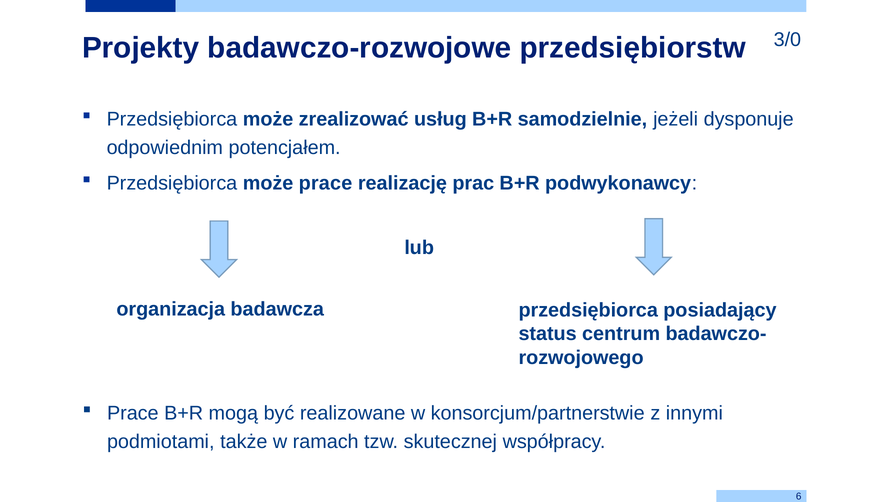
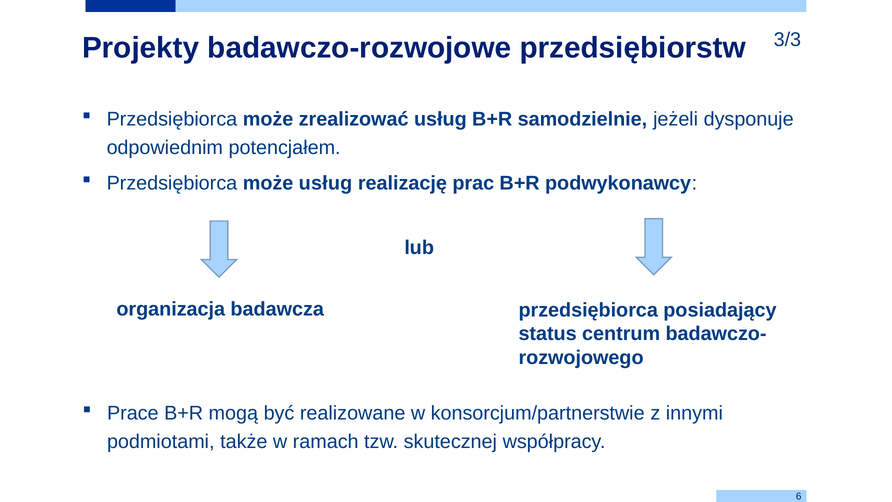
3/0: 3/0 -> 3/3 (787, 40)
prace: prace -> usług (325, 183)
